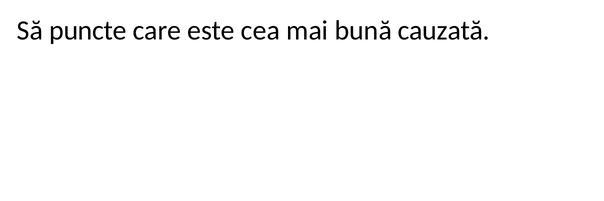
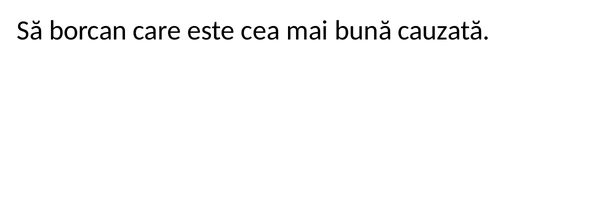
puncte: puncte -> borcan (88, 31)
